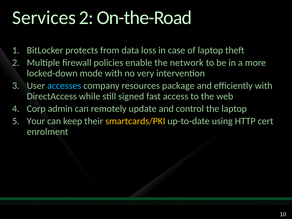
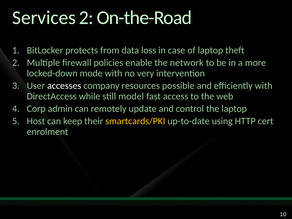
accesses colour: light blue -> white (64, 86)
package: package -> possible (178, 86)
signed: signed -> model (131, 96)
Your: Your -> Host (36, 121)
